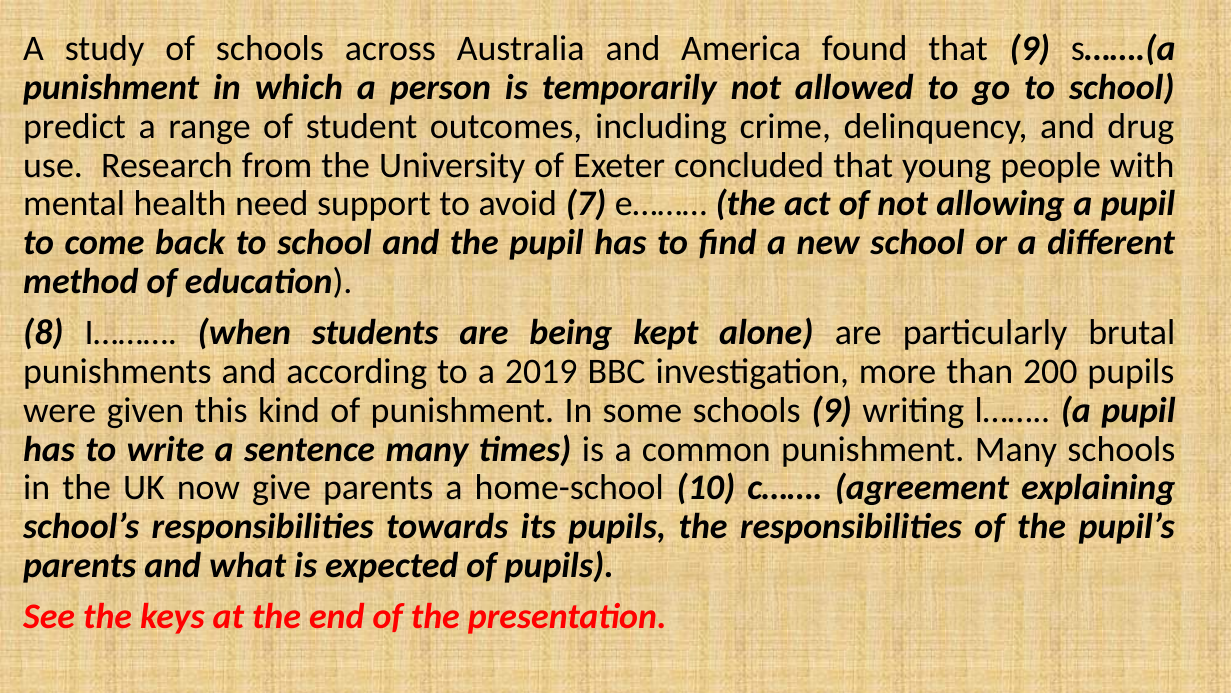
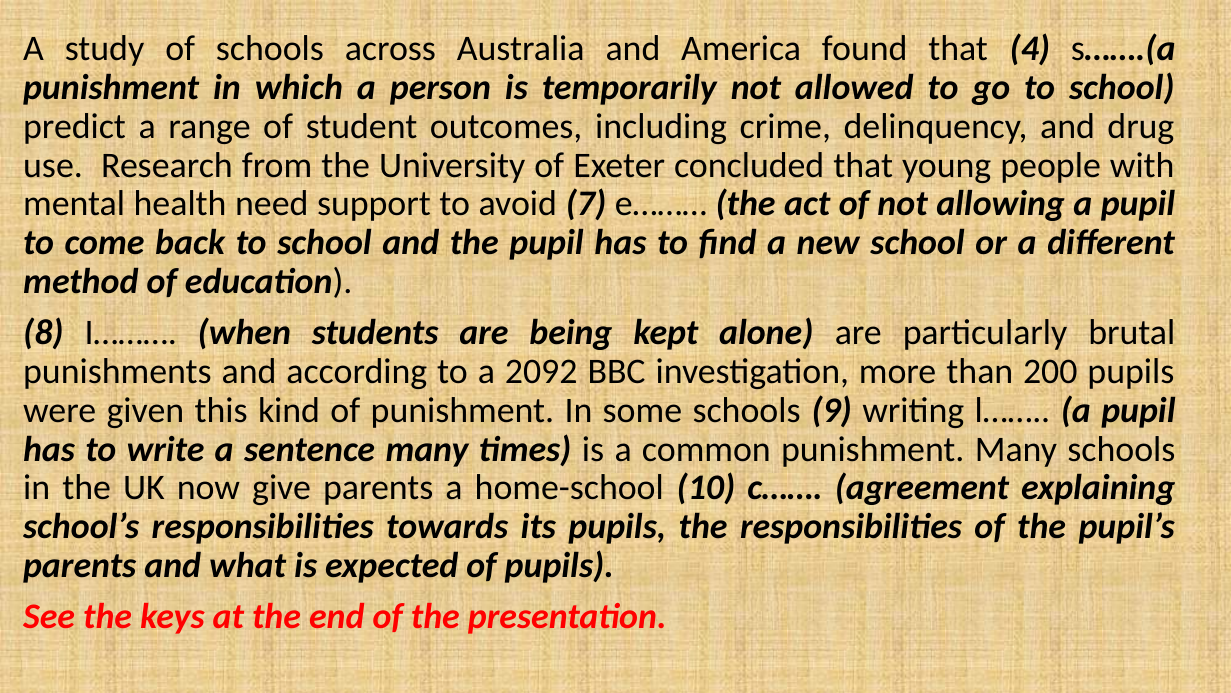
that 9: 9 -> 4 (1030, 49)
2019: 2019 -> 2092 (541, 371)
